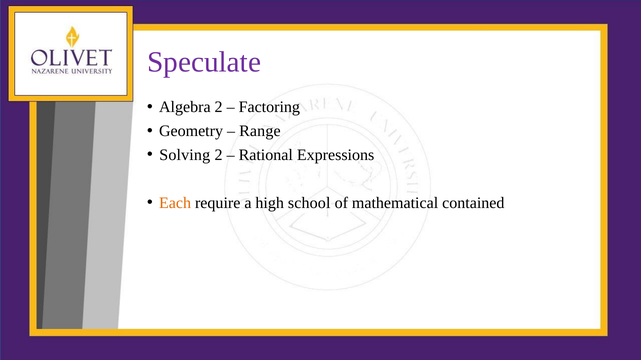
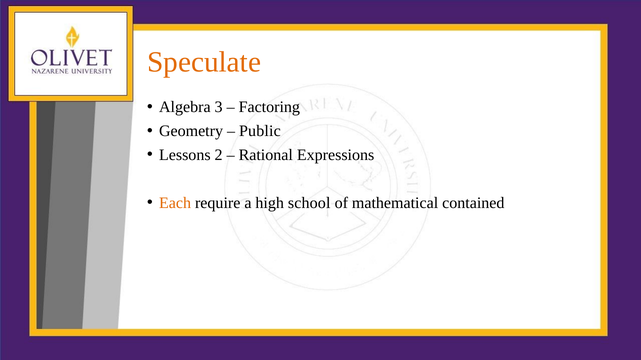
Speculate colour: purple -> orange (204, 62)
Algebra 2: 2 -> 3 (219, 107)
Range: Range -> Public (260, 131)
Solving: Solving -> Lessons (185, 155)
